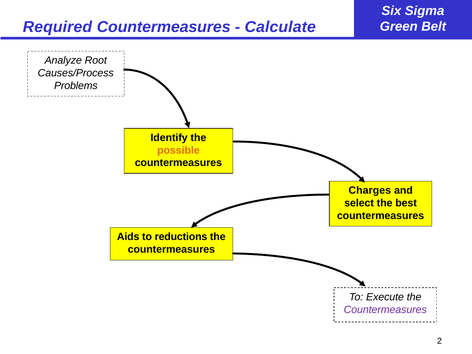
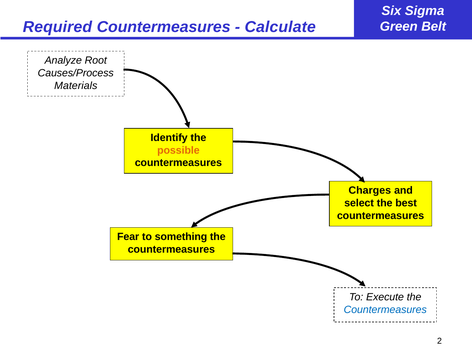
Problems: Problems -> Materials (76, 86)
Aids: Aids -> Fear (128, 237)
reductions: reductions -> something (181, 237)
Countermeasures colour: purple -> blue (385, 310)
